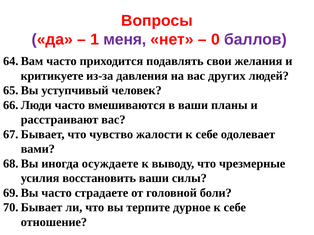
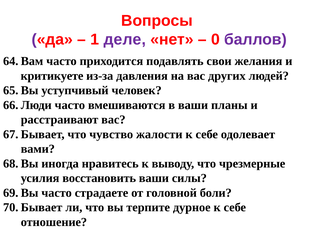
меня: меня -> деле (125, 40)
осуждаете: осуждаете -> нравитесь (110, 164)
